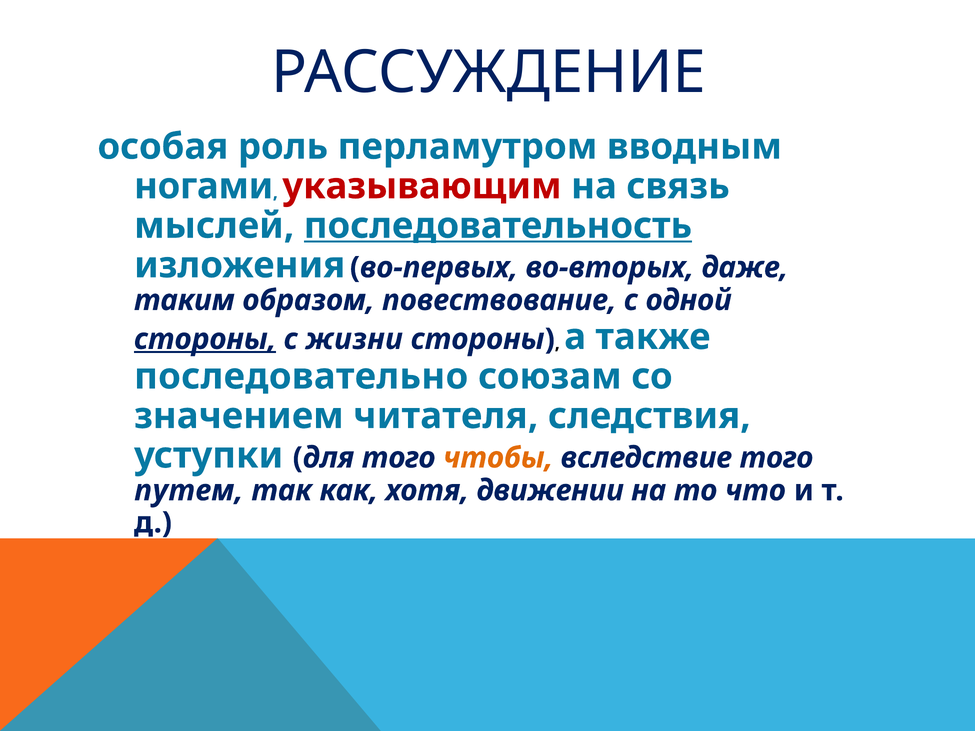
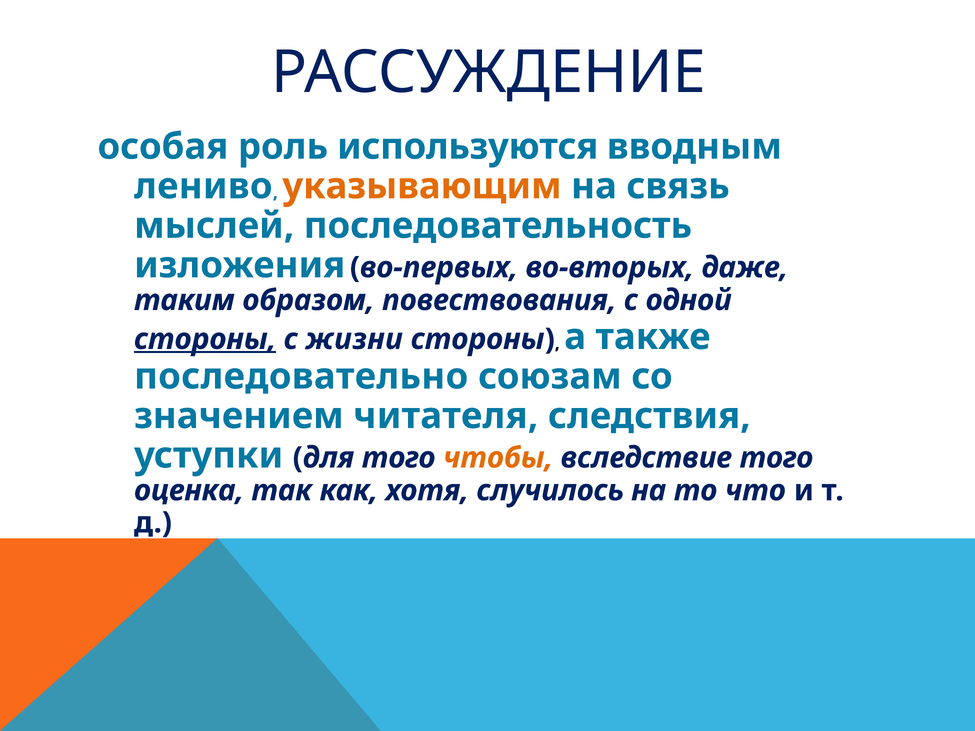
перламутром: перламутром -> используются (468, 147)
ногами: ногами -> лениво (203, 186)
указывающим colour: red -> orange (422, 186)
последовательность underline: present -> none (498, 226)
повествование: повествование -> повествования (499, 300)
путем: путем -> оценка (189, 491)
движении: движении -> случилось (550, 491)
